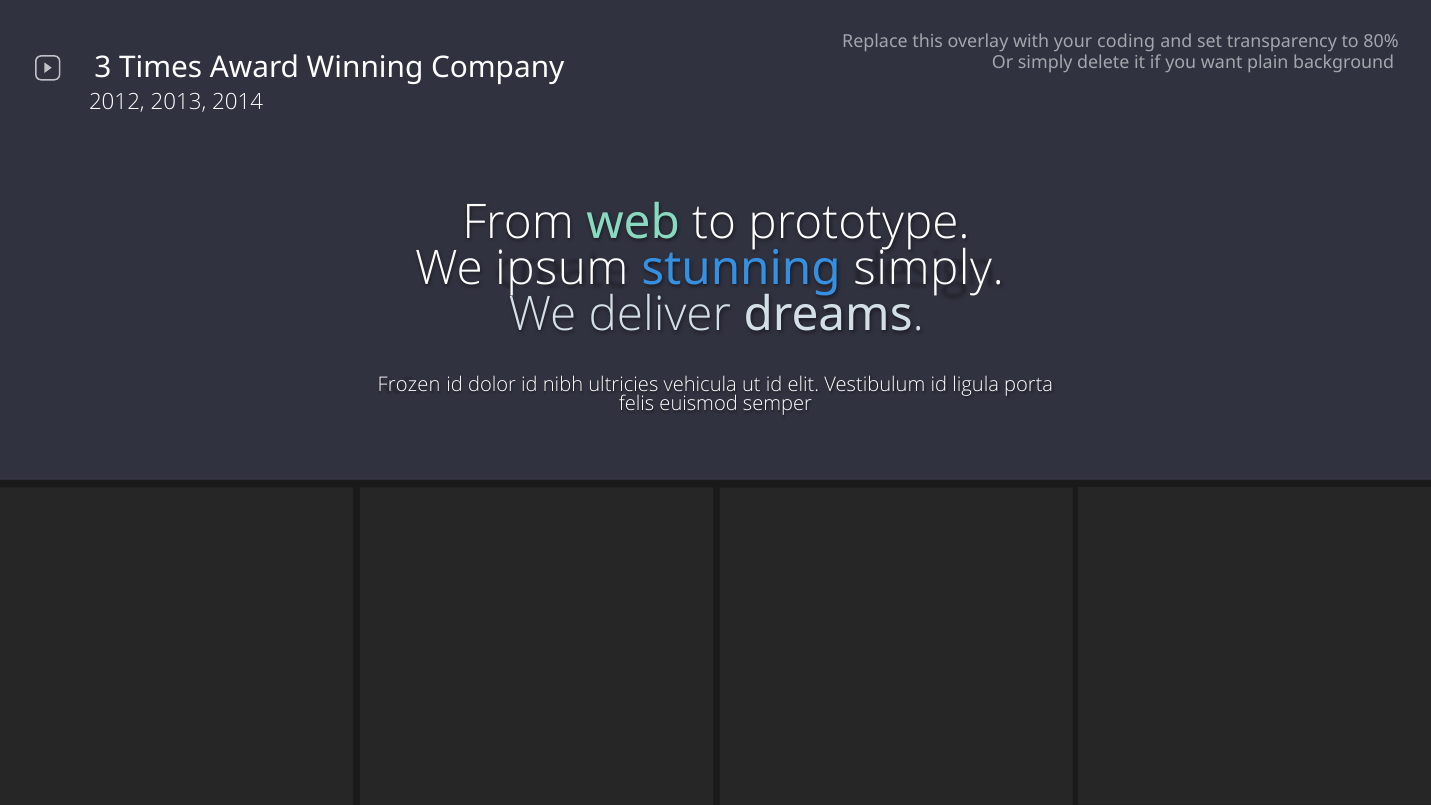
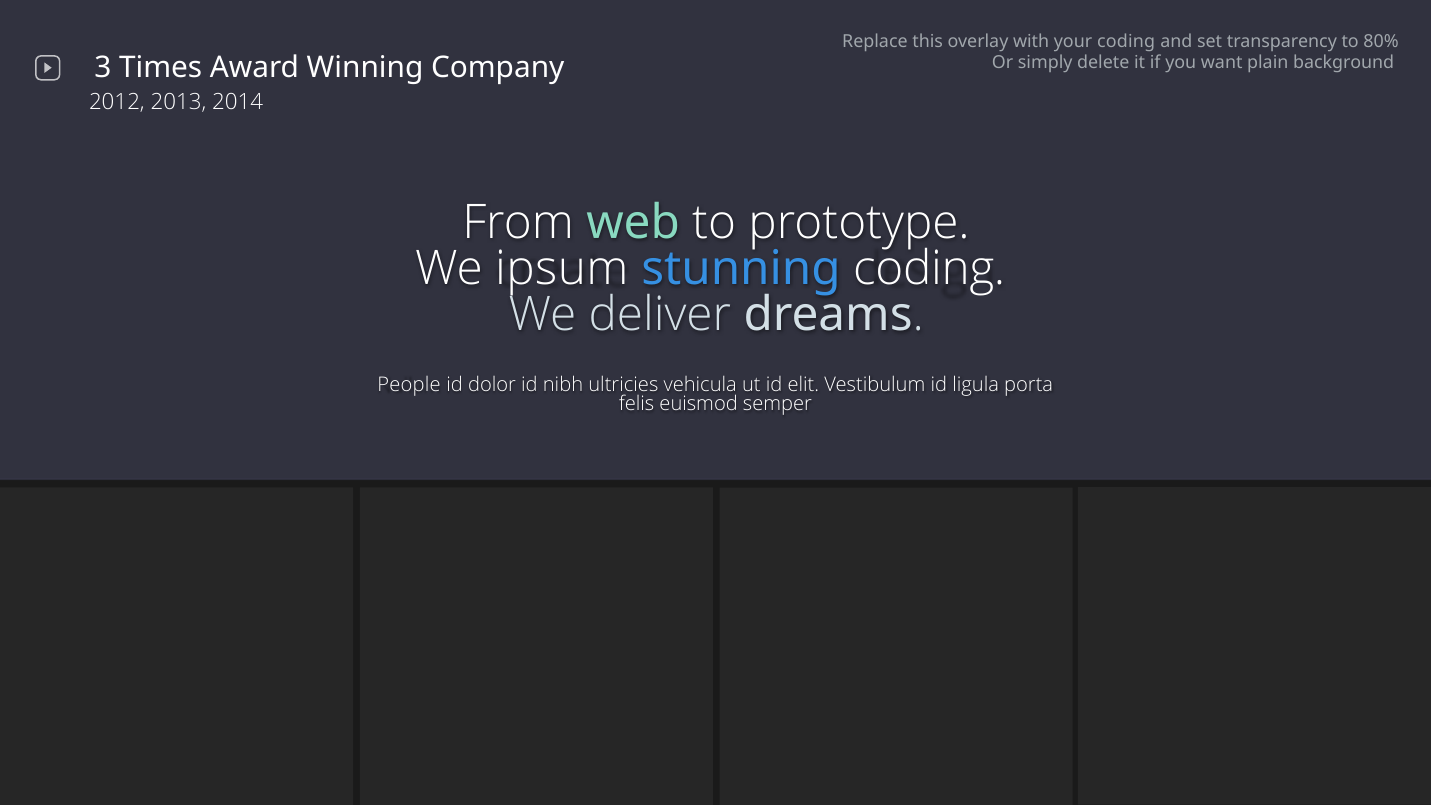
stunning simply: simply -> coding (929, 269)
Frozen: Frozen -> People (409, 385)
